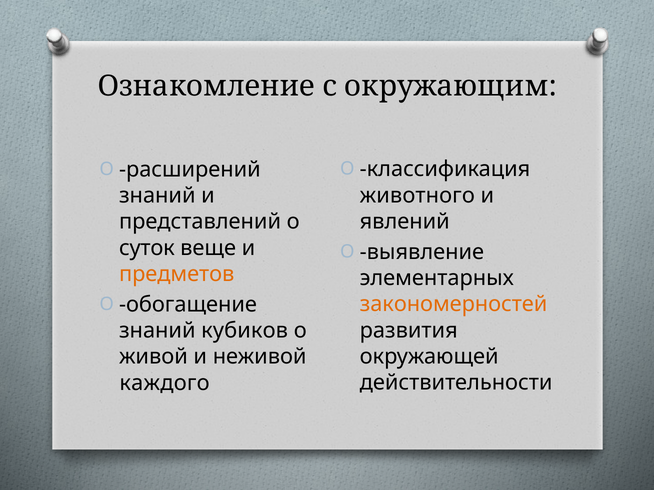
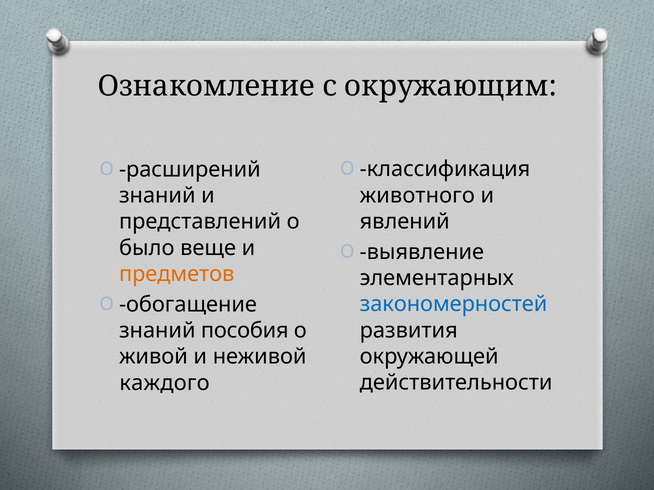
суток: суток -> было (147, 248)
закономерностей colour: orange -> blue (454, 305)
кубиков: кубиков -> пособия (245, 331)
